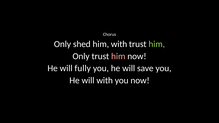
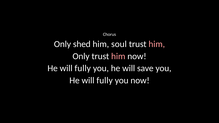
him with: with -> soul (119, 44)
him colour: light green -> pink (157, 44)
with: with -> fully (105, 81)
